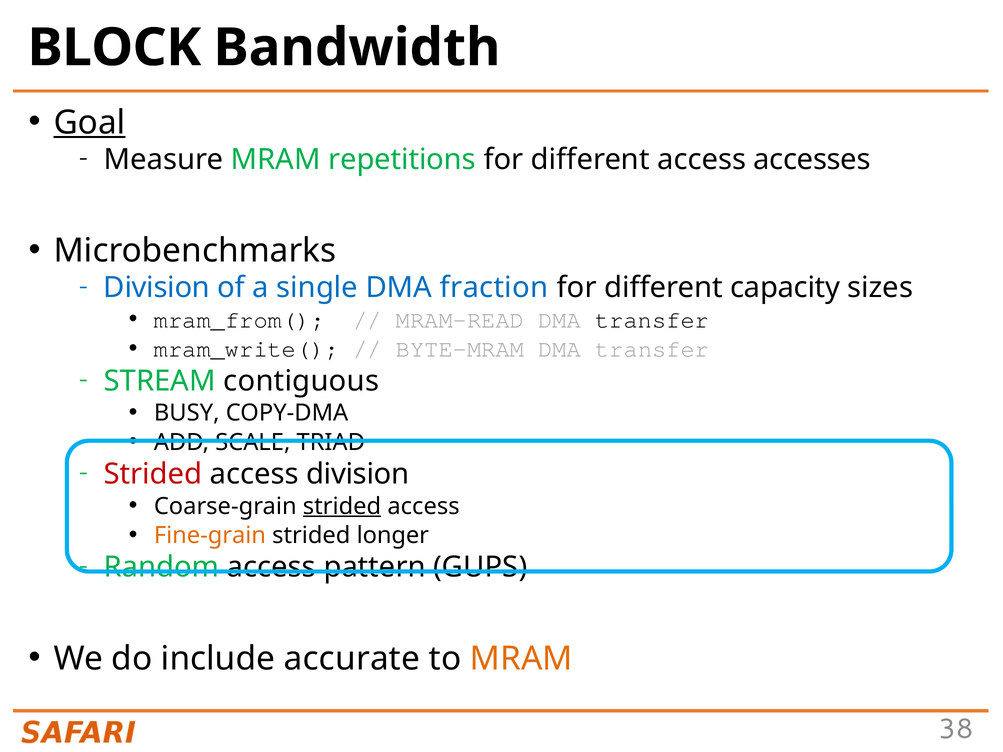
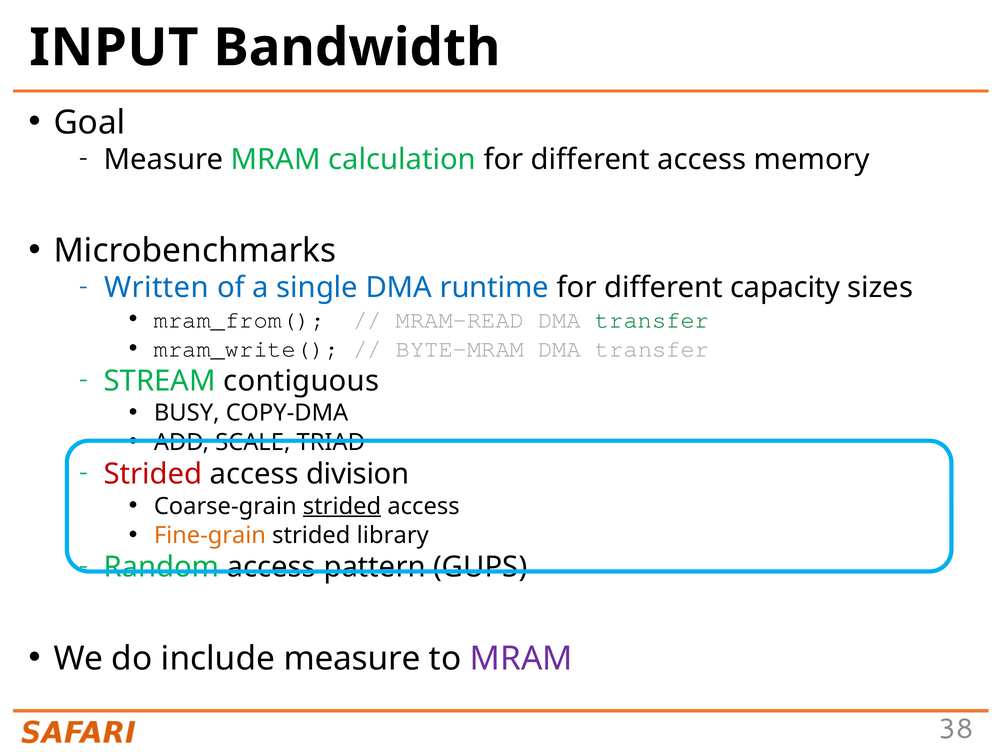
BLOCK: BLOCK -> INPUT (114, 48)
Goal underline: present -> none (90, 123)
repetitions: repetitions -> calculation (402, 160)
accesses: accesses -> memory (812, 160)
Division: Division -> Written (156, 288)
fraction: fraction -> runtime (494, 288)
transfer colour: black -> green (652, 320)
longer: longer -> library (393, 536)
include accurate: accurate -> measure (352, 659)
MRAM colour: orange -> purple (521, 659)
